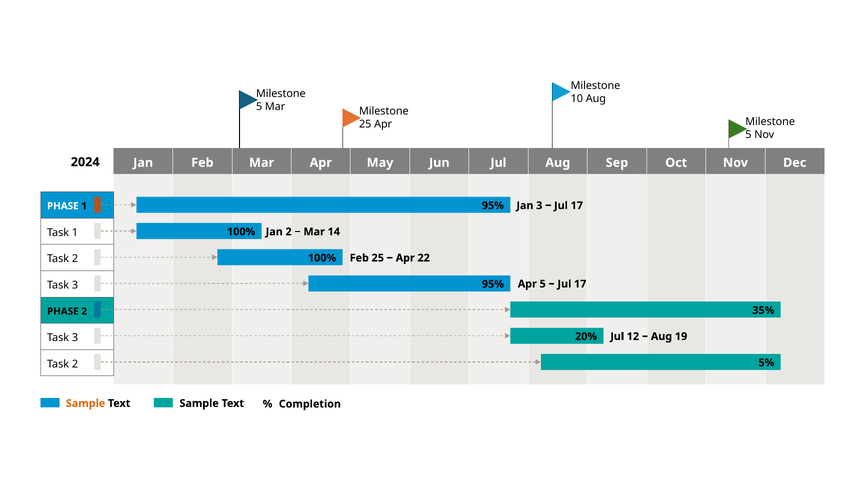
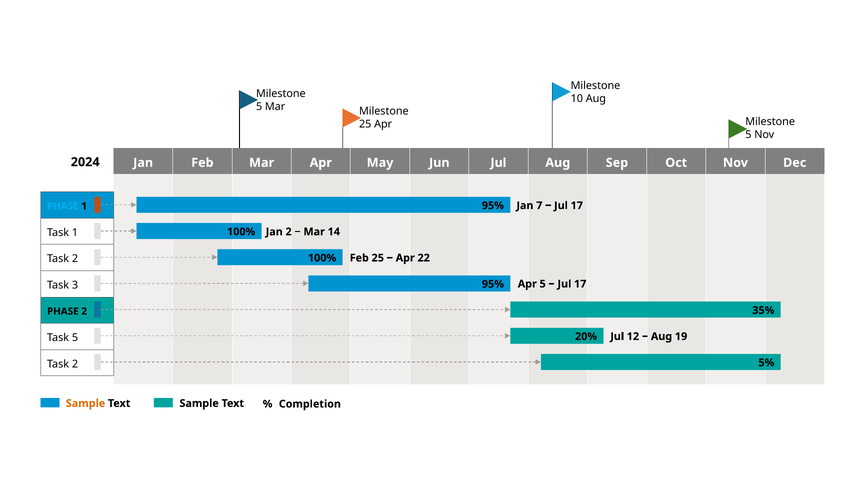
Jan 3: 3 -> 7 (539, 205)
PHASE colour: white -> light blue (63, 206)
3: 3 -> 5 (75, 338)
